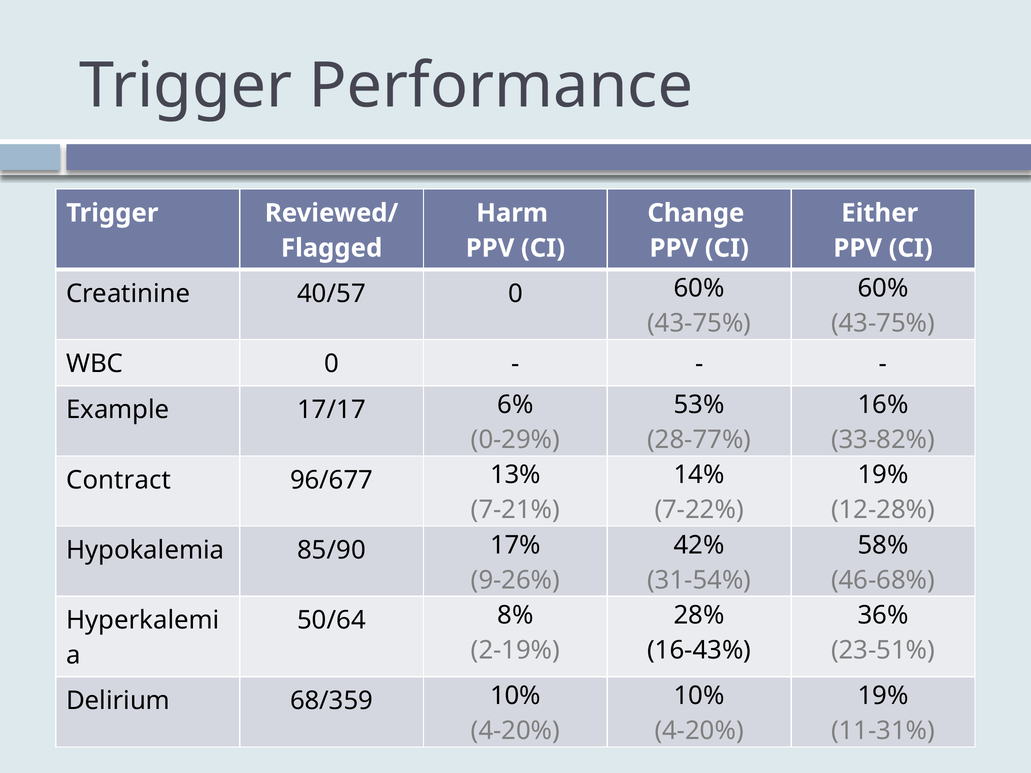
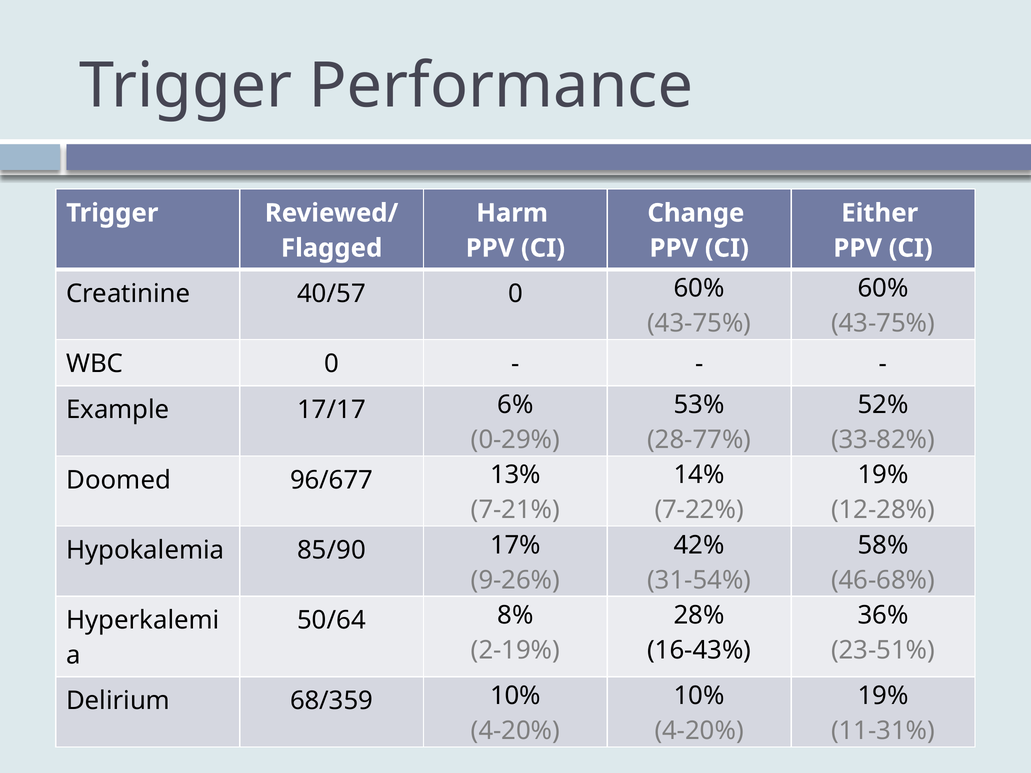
16%: 16% -> 52% (883, 405)
Contract: Contract -> Doomed (119, 480)
